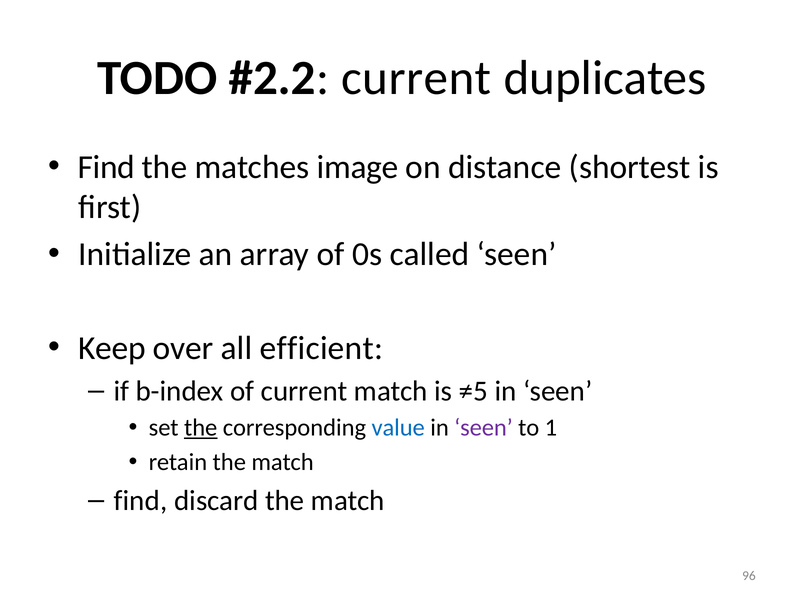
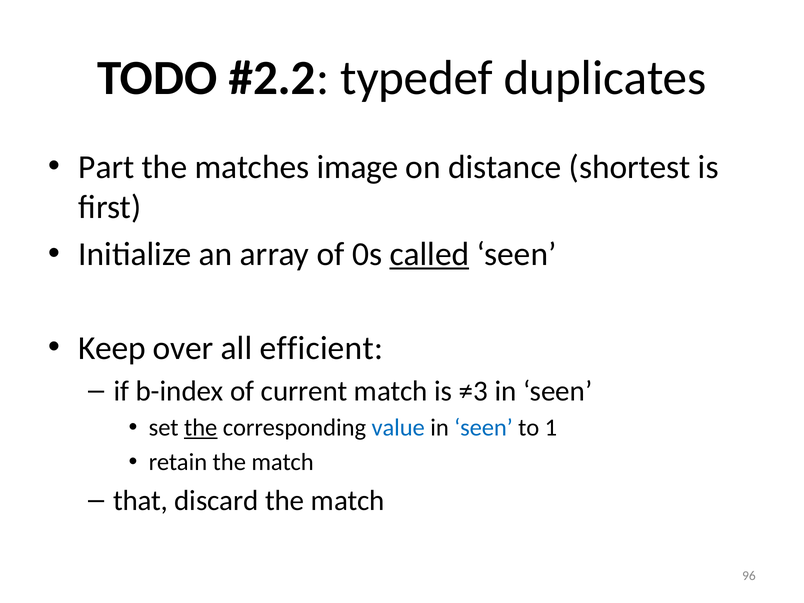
current: current -> typedef (417, 78)
Find: Find -> Part (106, 167)
called underline: none -> present (429, 254)
≠5: ≠5 -> ≠3 (473, 391)
seen colour: purple -> blue (484, 428)
find: find -> that (141, 501)
